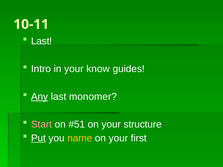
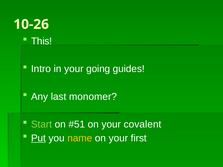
10-11: 10-11 -> 10-26 (31, 24)
Last: Last -> This (42, 41)
know: know -> going (98, 69)
Any underline: present -> none (40, 97)
Start colour: pink -> light green (41, 124)
structure: structure -> covalent (143, 124)
